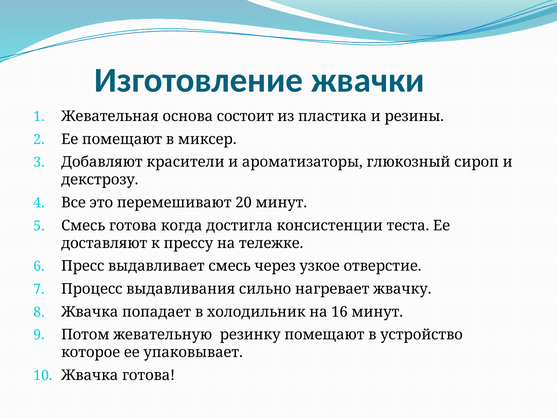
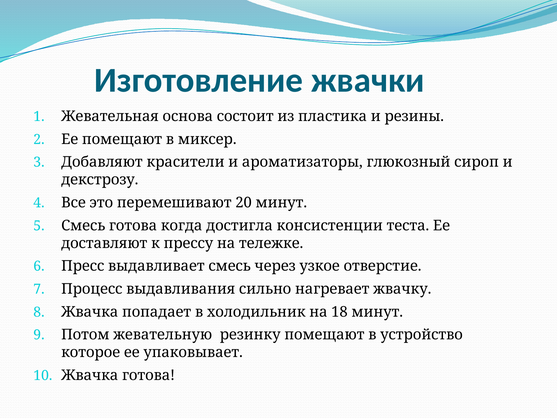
16: 16 -> 18 (339, 312)
